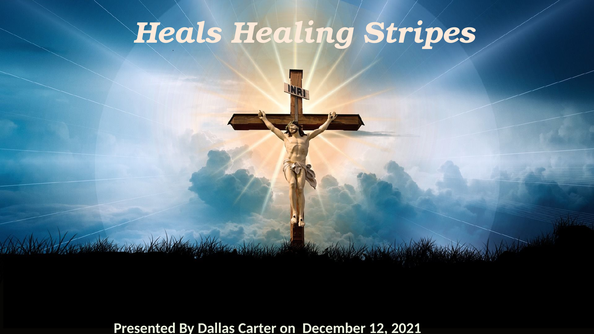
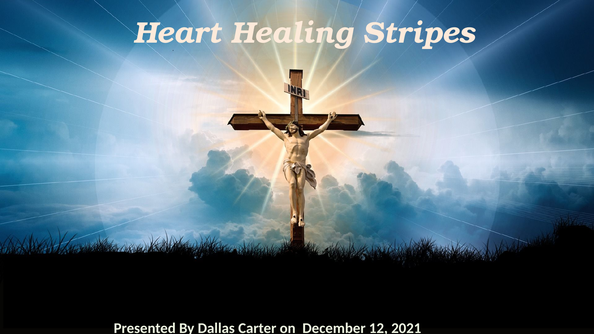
Heals: Heals -> Heart (177, 33)
